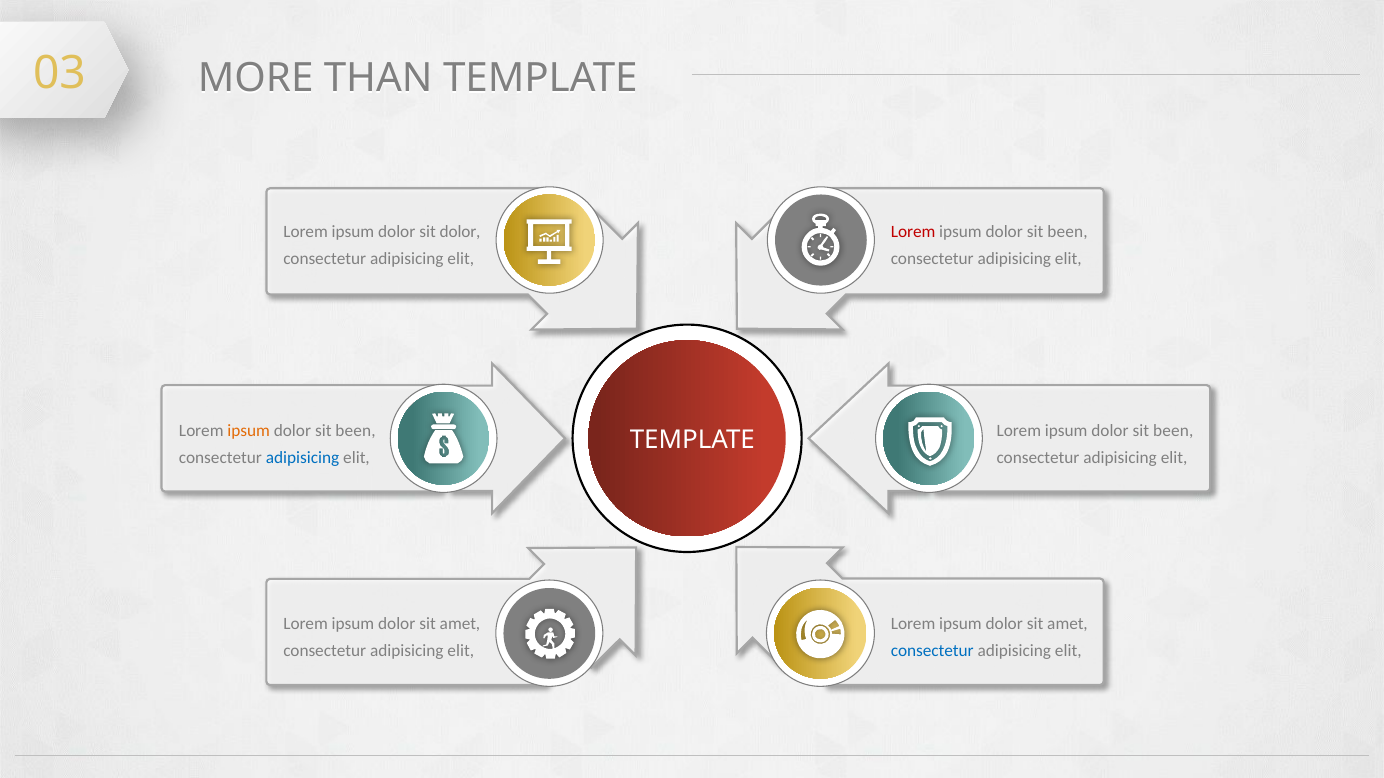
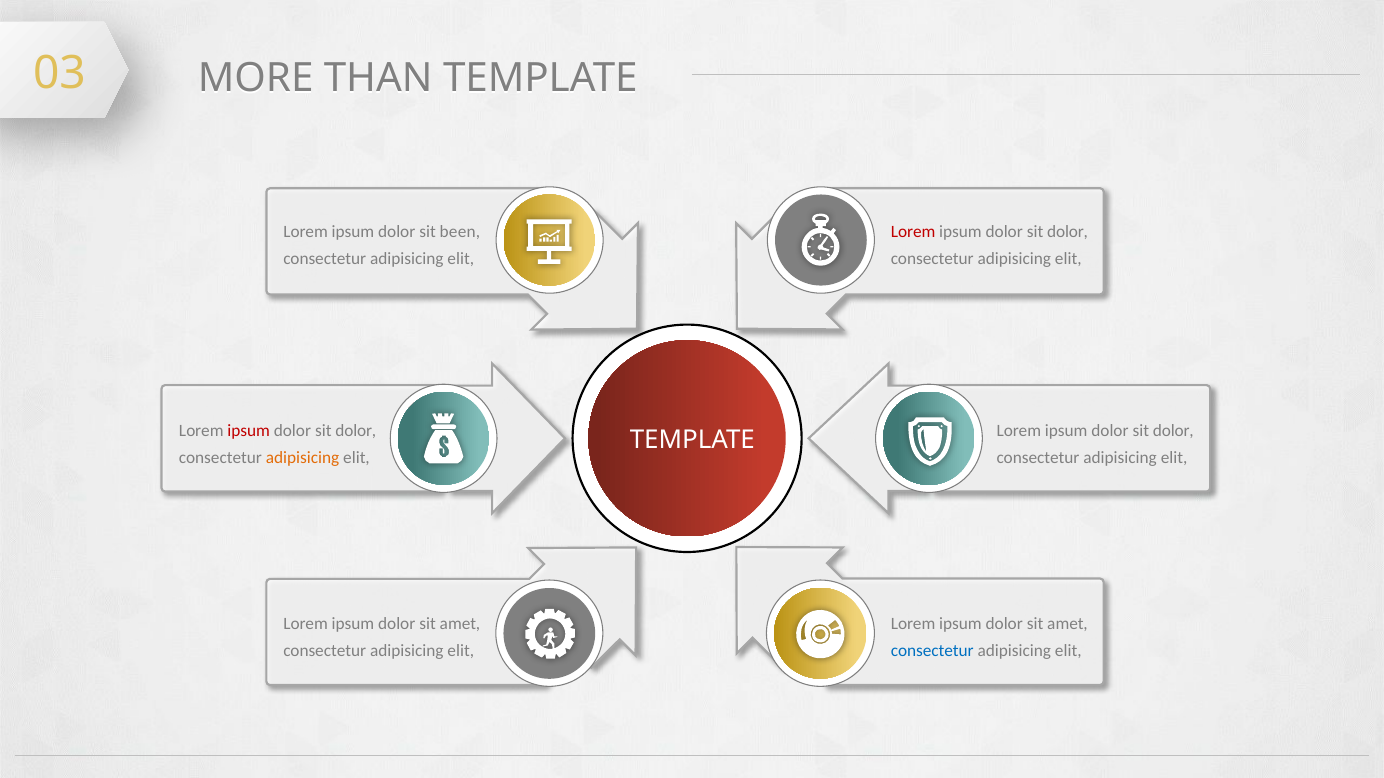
sit dolor: dolor -> been (460, 232)
been: been -> dolor (1068, 232)
ipsum colour: orange -> red (249, 431)
been: been -> dolor (356, 431)
been: been -> dolor (1173, 431)
adipisicing colour: blue -> orange (303, 458)
